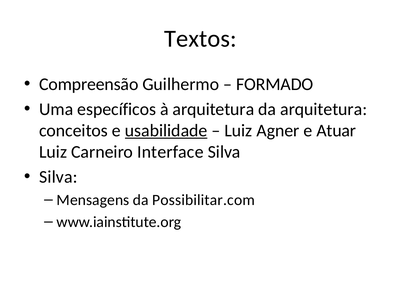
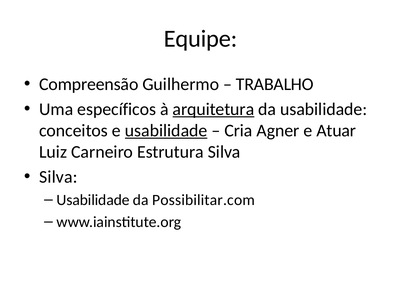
Textos: Textos -> Equipe (201, 39)
FORMADO: FORMADO -> TRABALHO (275, 84)
arquitetura underline: none -> present (213, 109)
da arquitetura: arquitetura -> usabilidade (324, 109)
Luiz: Luiz -> Cria (238, 130)
Interface: Interface -> Estrutura (170, 152)
Mensagens: Mensagens -> Usabilidade (93, 200)
